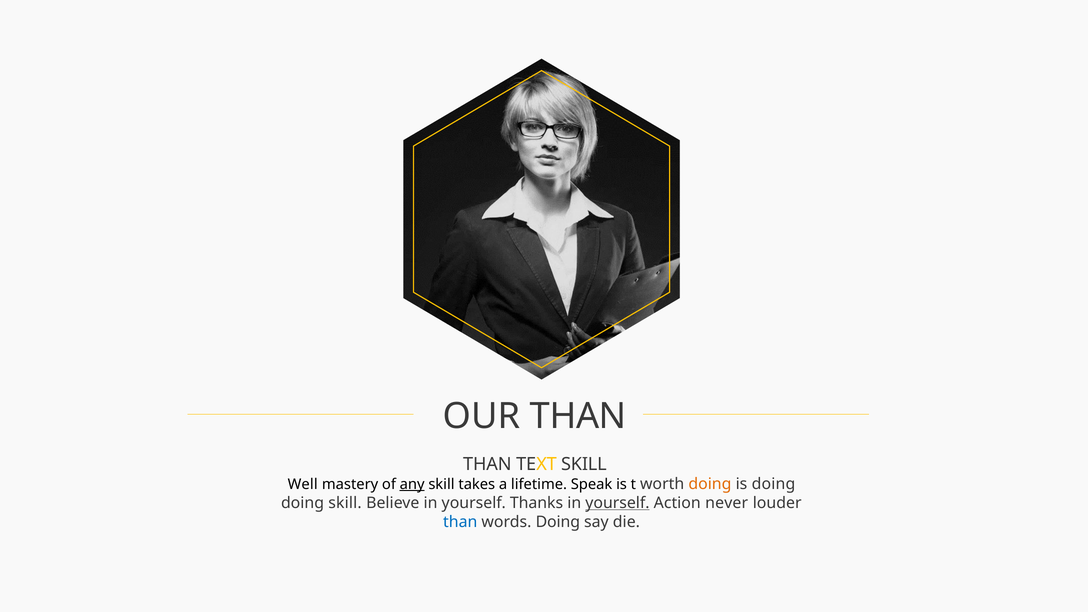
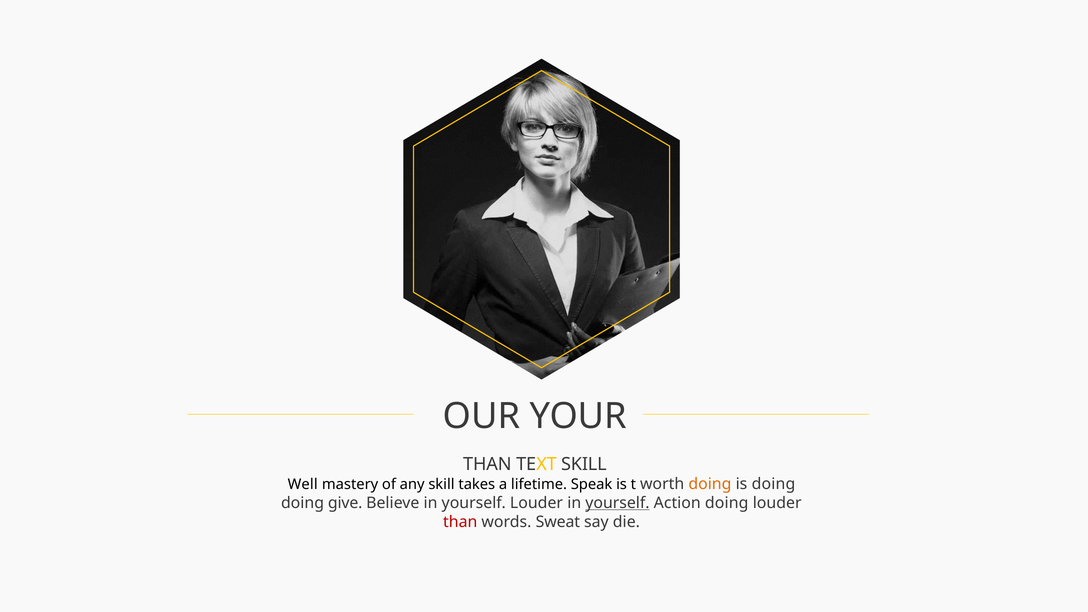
OUR THAN: THAN -> YOUR (578, 416)
any underline: present -> none (412, 484)
doing skill: skill -> give (345, 503)
yourself Thanks: Thanks -> Louder (536, 503)
Action never: never -> doing (727, 503)
than colour: blue -> red (460, 522)
words Doing: Doing -> Sweat (558, 522)
